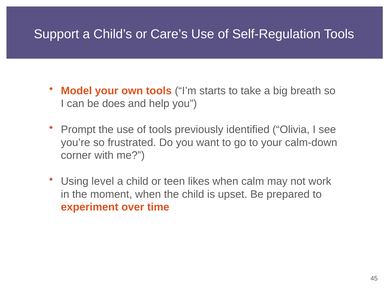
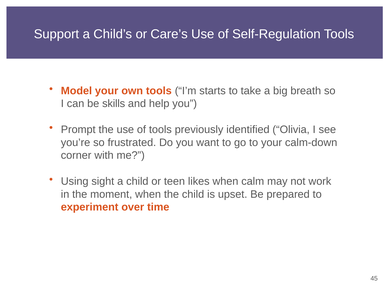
does: does -> skills (114, 104)
level: level -> sight (103, 181)
